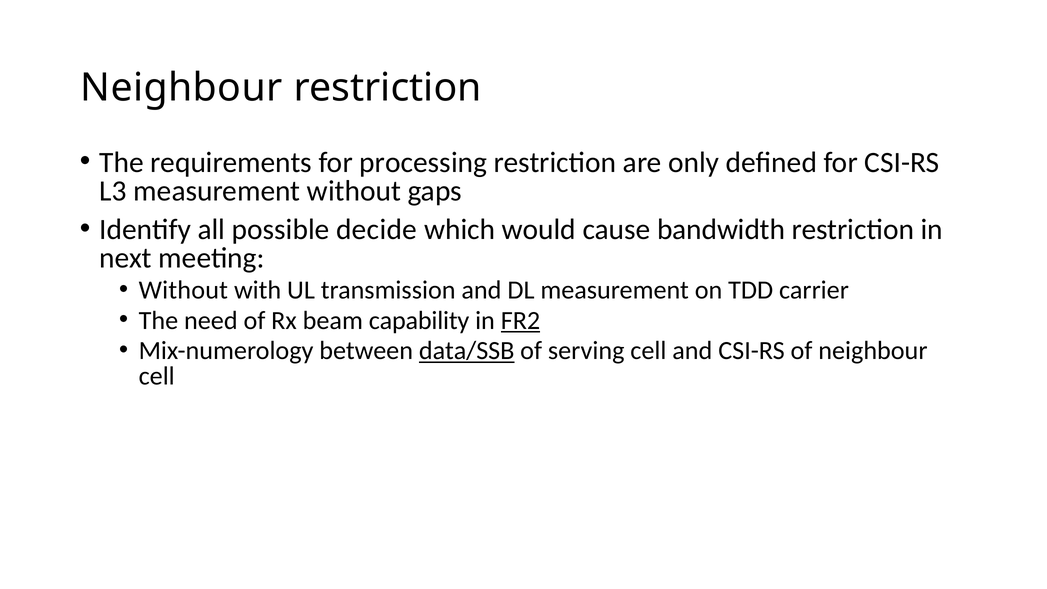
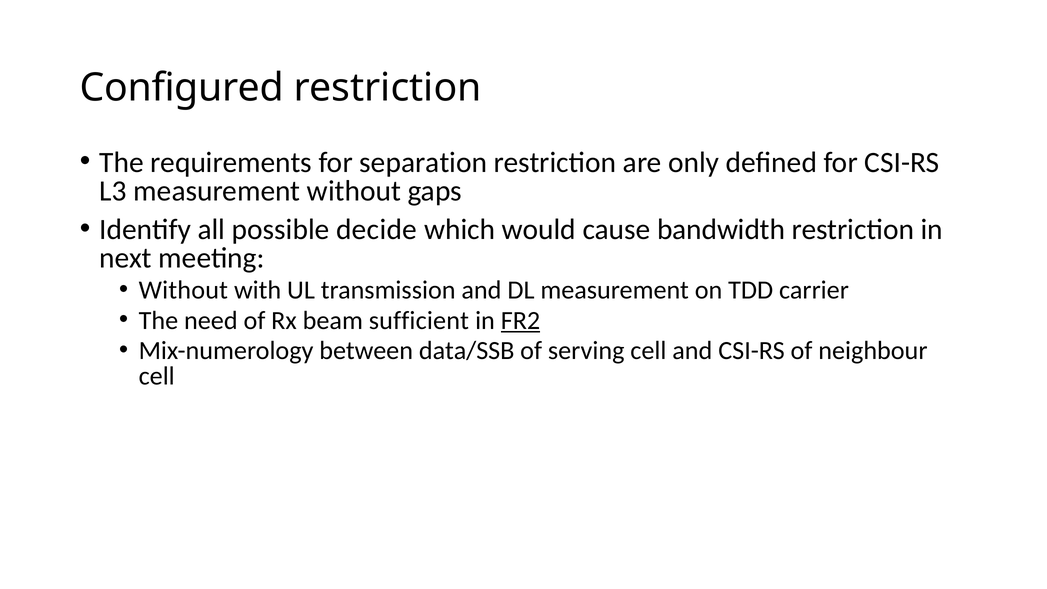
Neighbour: Neighbour -> Configured (182, 88)
processing: processing -> separation (423, 162)
capability: capability -> sufficient (419, 320)
data/SSB underline: present -> none (467, 351)
